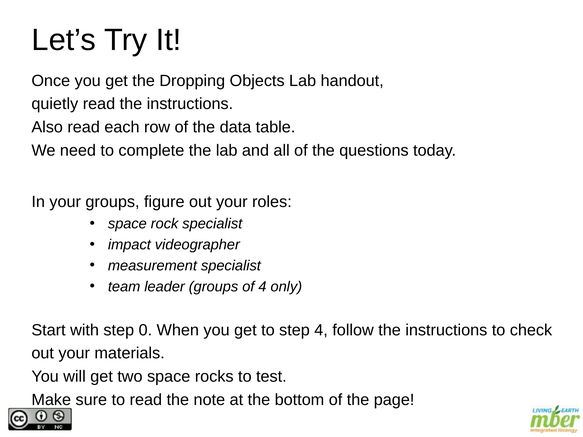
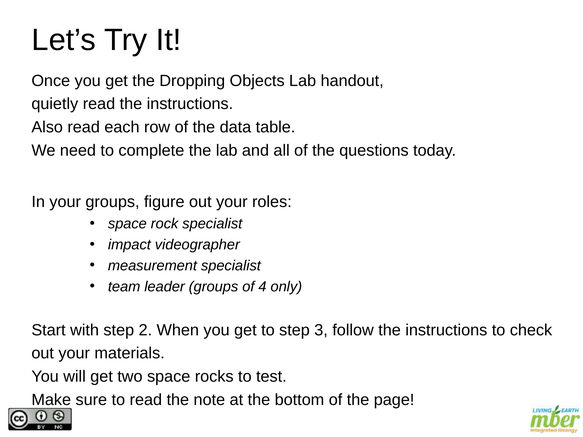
0: 0 -> 2 (145, 330)
step 4: 4 -> 3 (321, 330)
